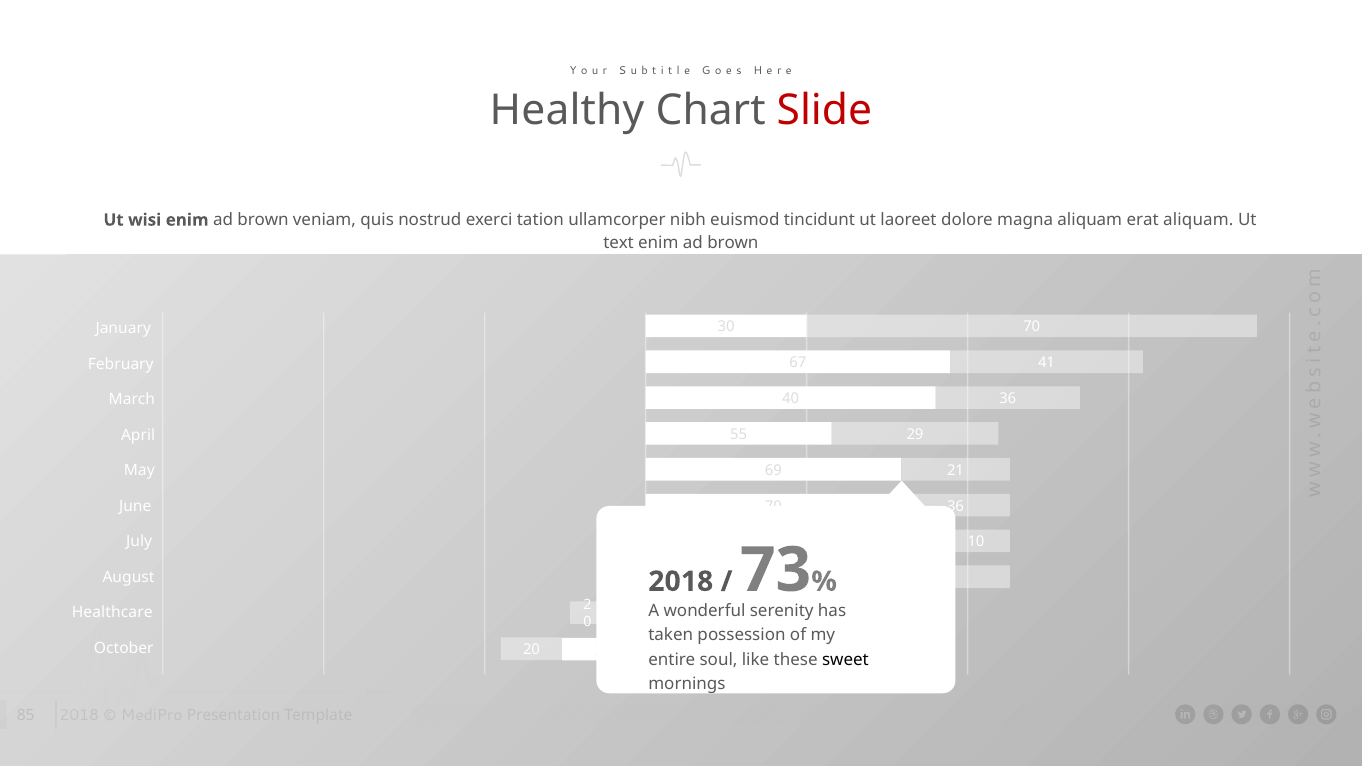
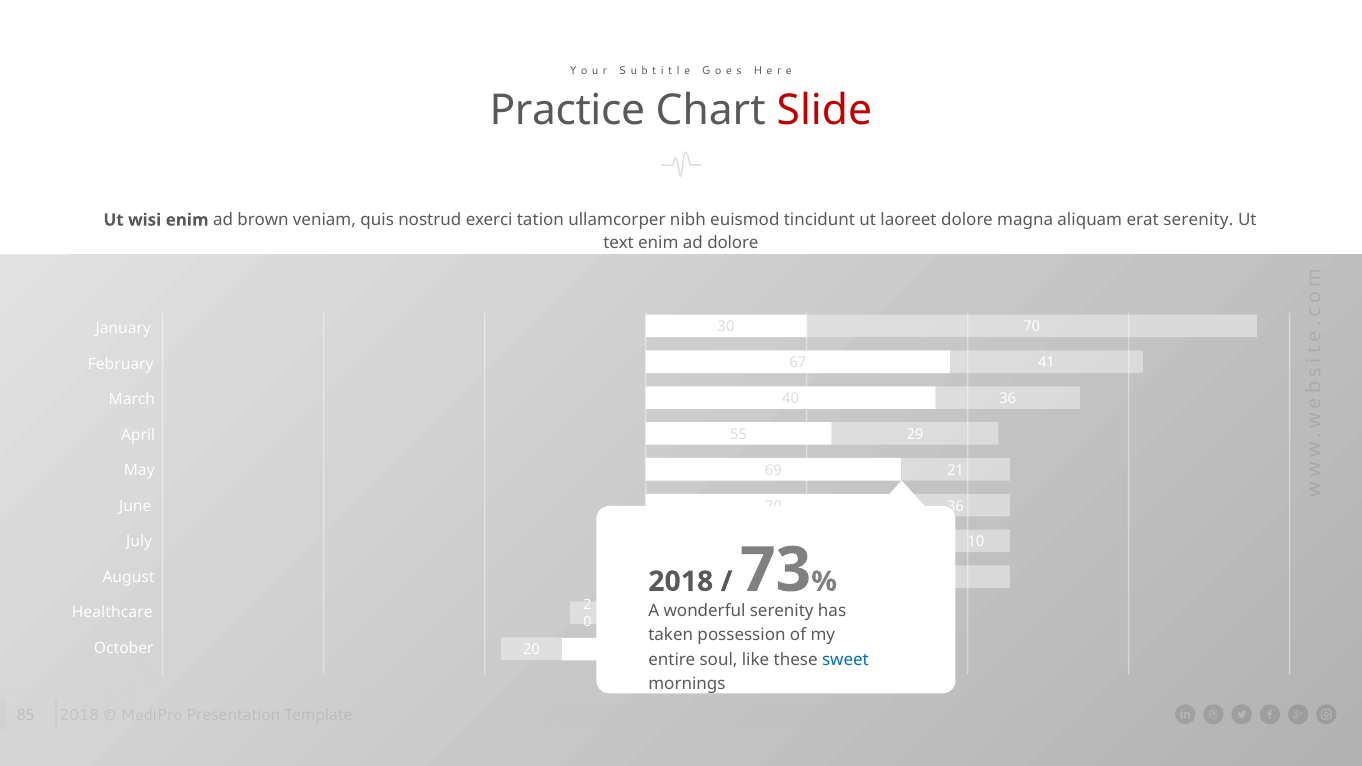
Healthy: Healthy -> Practice (567, 111)
erat aliquam: aliquam -> serenity (1198, 220)
brown: brown -> dolore (733, 243)
sweet colour: black -> blue (845, 660)
